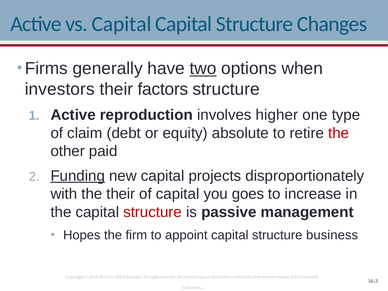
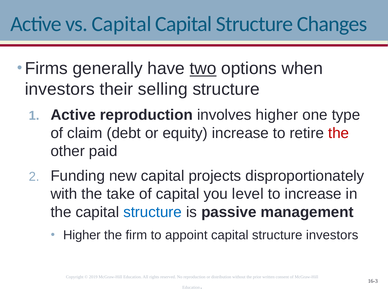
factors: factors -> selling (163, 89)
equity absolute: absolute -> increase (240, 133)
Funding underline: present -> none (78, 176)
the their: their -> take (121, 194)
goes: goes -> level (248, 194)
structure colour: red -> blue (153, 212)
Hopes: Hopes -> Higher (82, 235)
structure business: business -> investors (332, 235)
